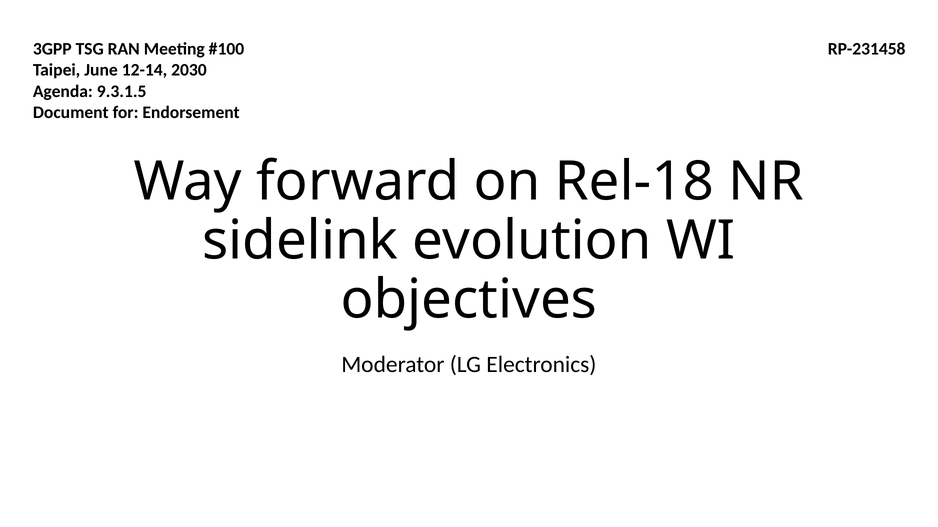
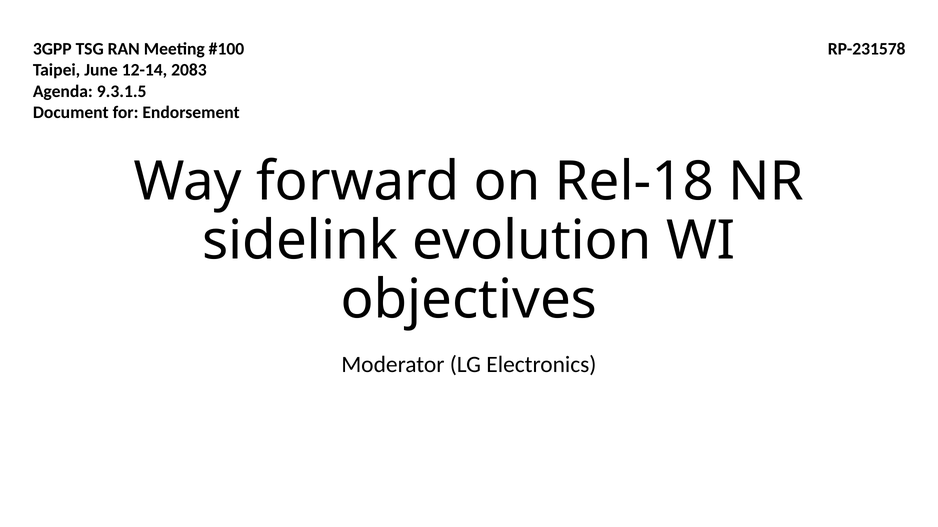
RP-231458: RP-231458 -> RP-231578 (867, 49)
2030: 2030 -> 2083 (189, 70)
